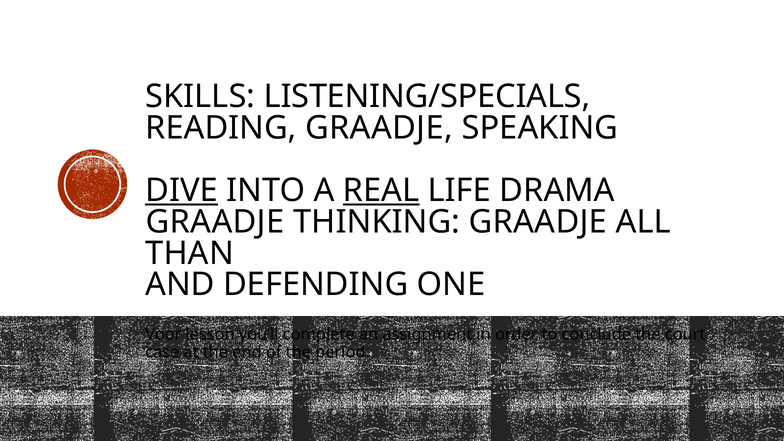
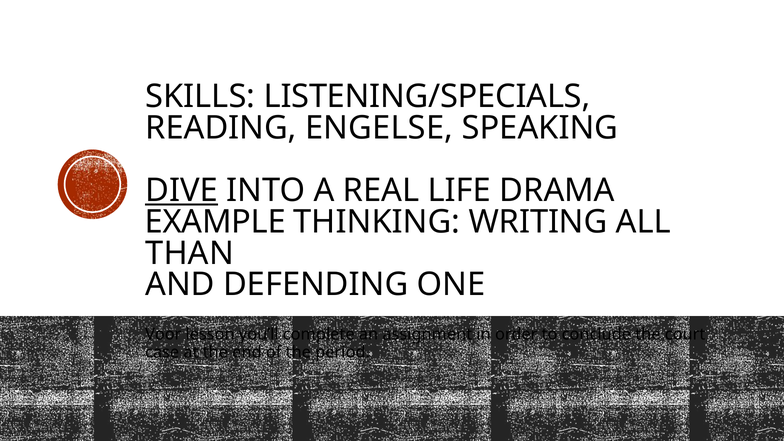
READING GRAADJE: GRAADJE -> ENGELSE (379, 128)
REAL underline: present -> none (381, 191)
GRAADJE: GRAADJE -> EXAMPLE (215, 222)
THINKING GRAADJE: GRAADJE -> WRITING (538, 222)
